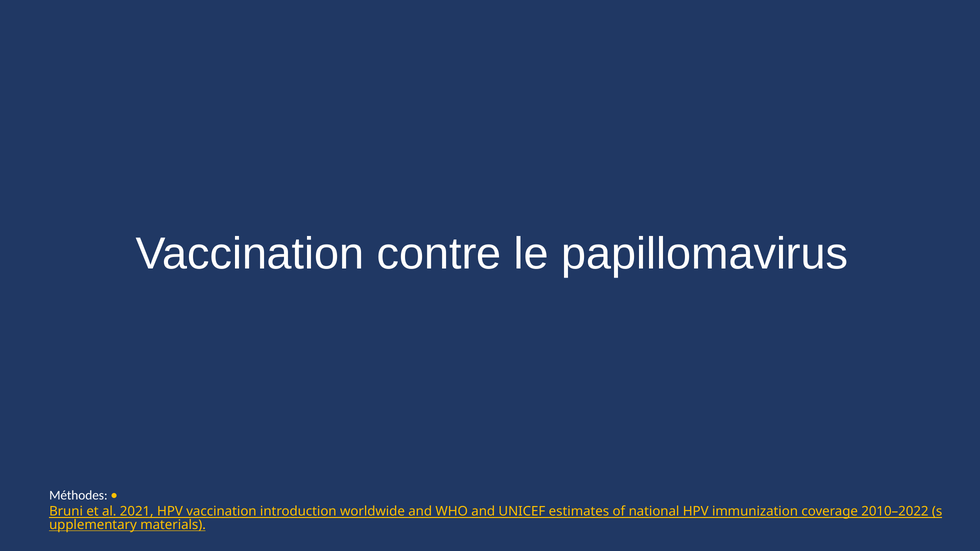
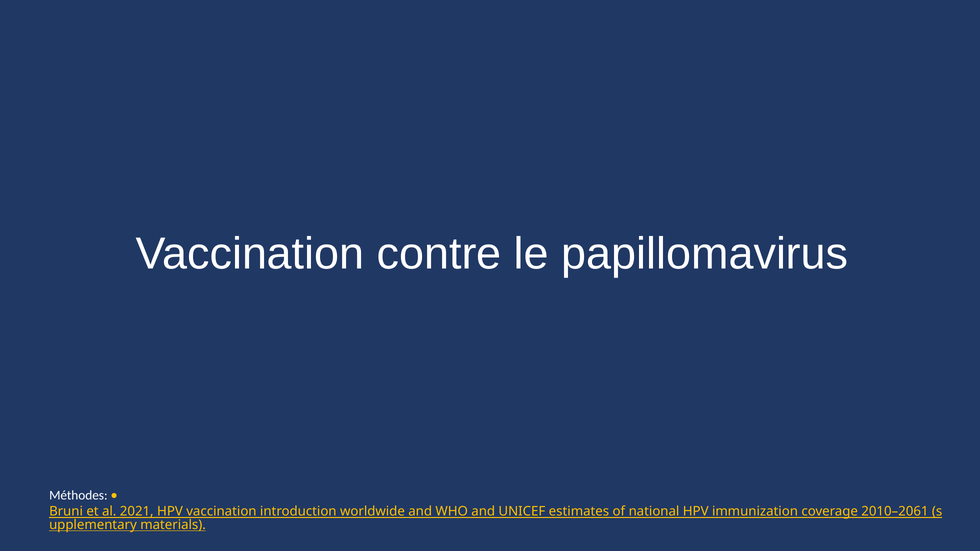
2010–2022: 2010–2022 -> 2010–2061 (895, 512)
